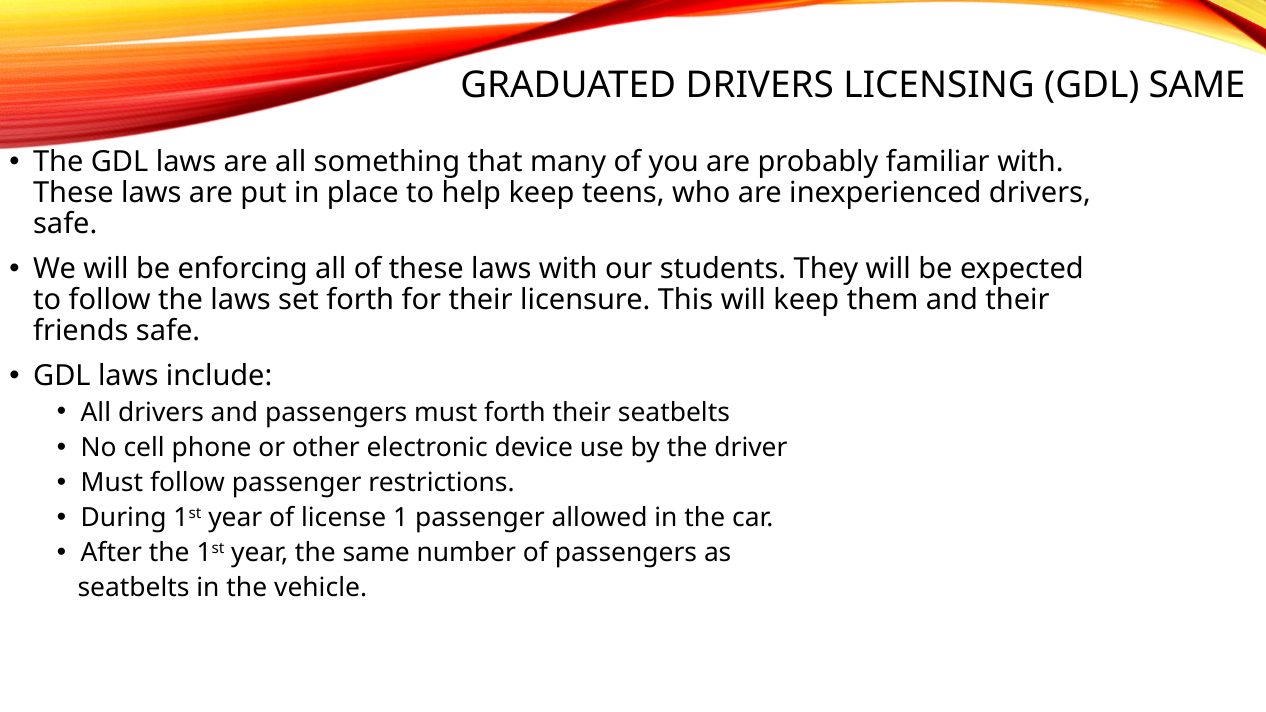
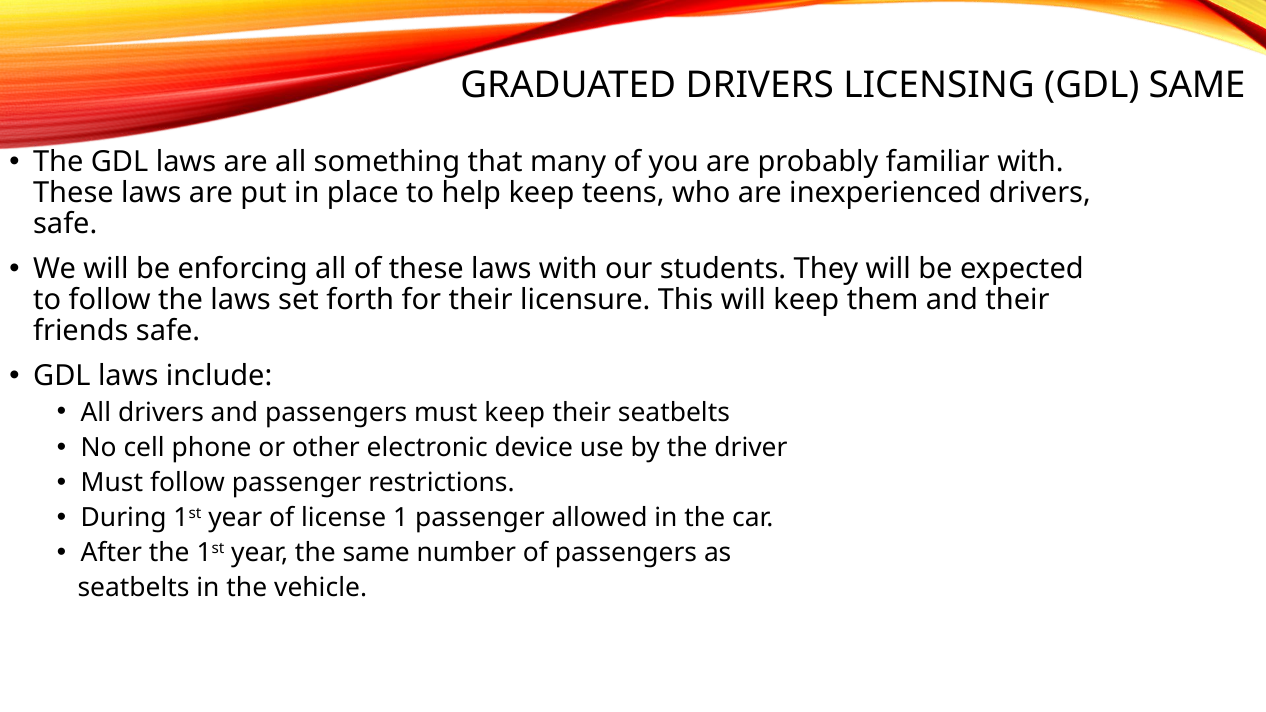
must forth: forth -> keep (515, 412)
